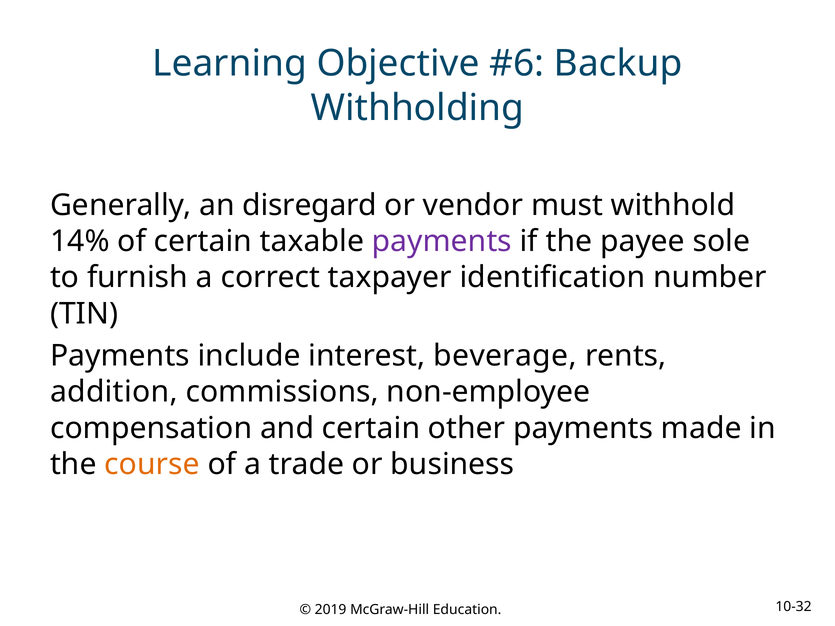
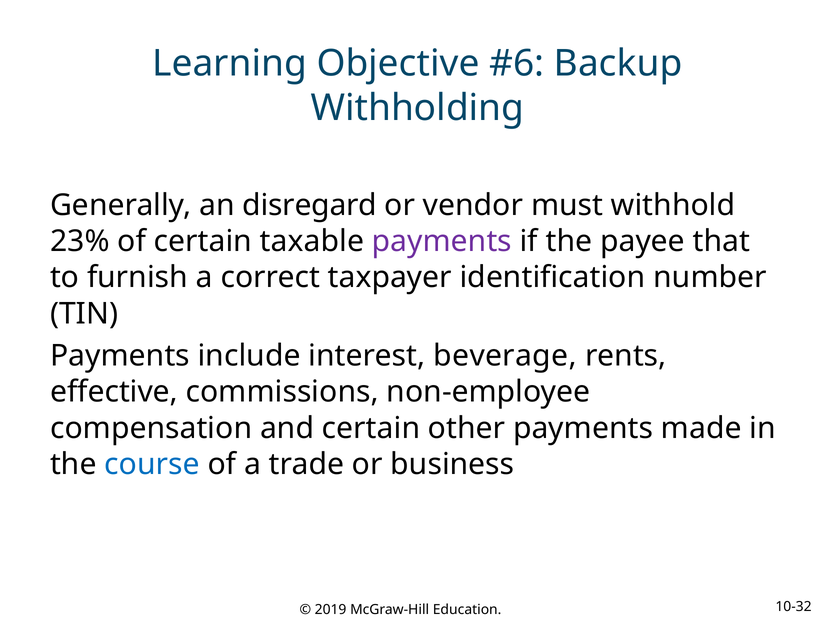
14%: 14% -> 23% (80, 241)
sole: sole -> that (721, 241)
addition: addition -> effective (114, 392)
course colour: orange -> blue (152, 464)
